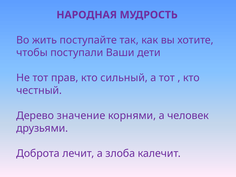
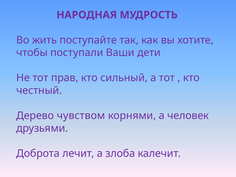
значение: значение -> чувством (81, 116)
